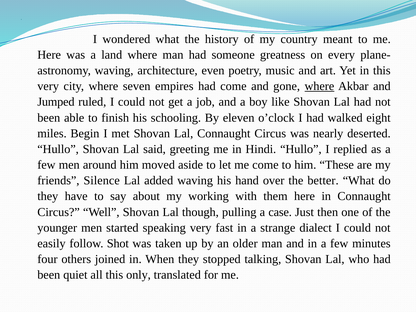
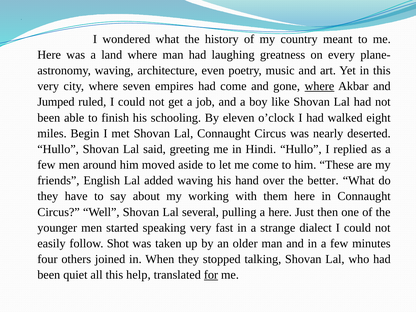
someone: someone -> laughing (233, 55)
Silence: Silence -> English (102, 181)
though: though -> several (200, 212)
a case: case -> here (280, 212)
only: only -> help (138, 275)
for underline: none -> present (211, 275)
